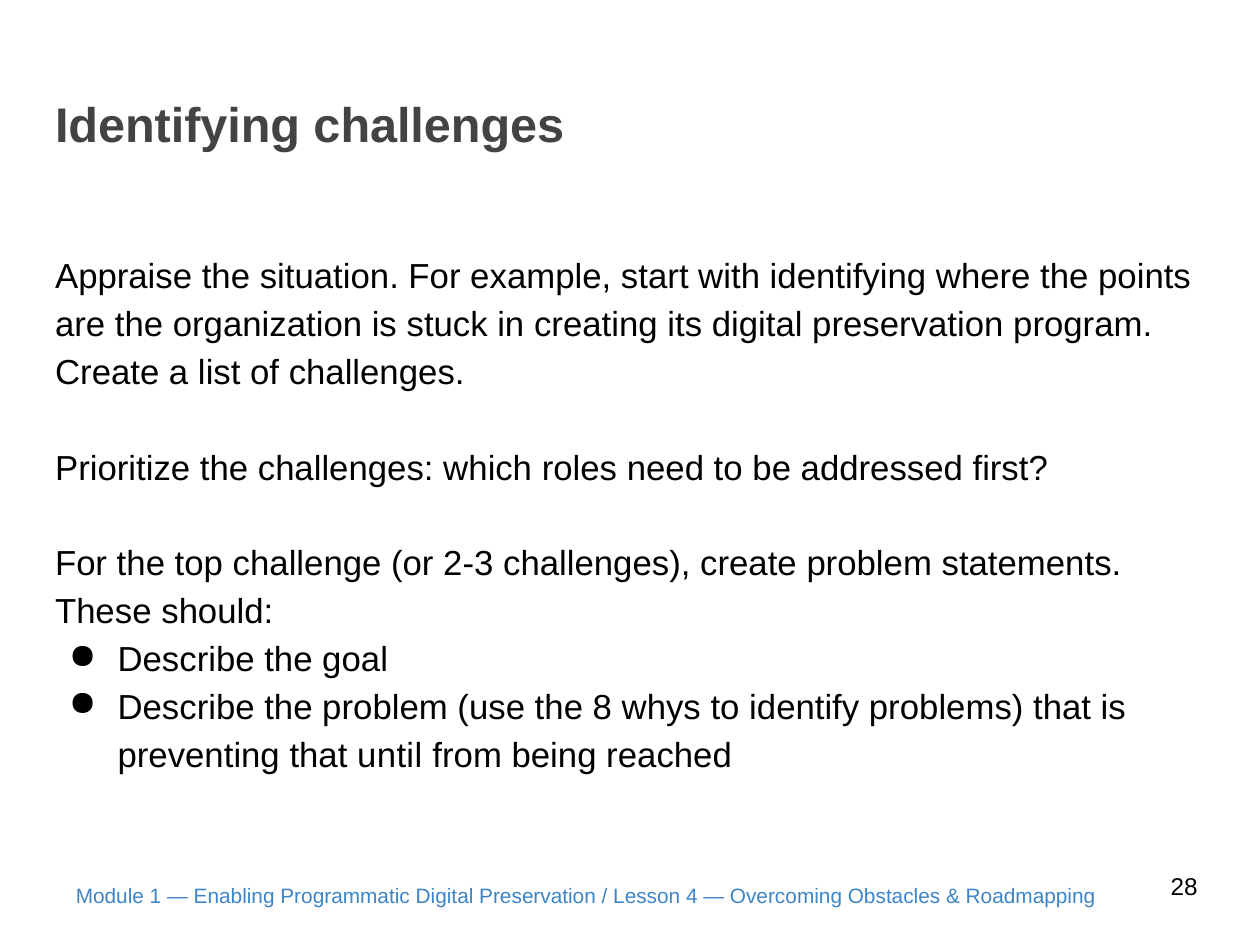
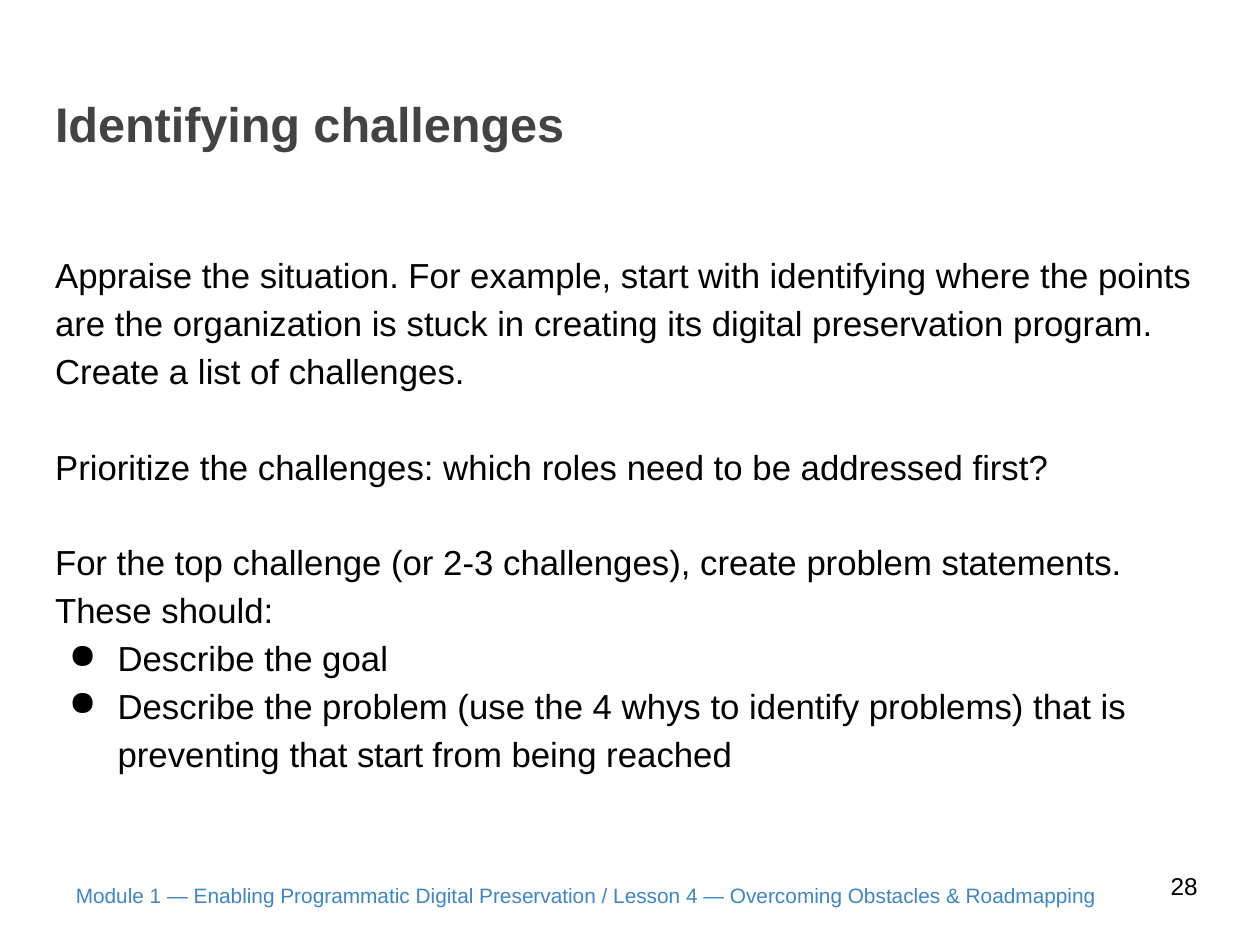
the 8: 8 -> 4 (602, 708)
that until: until -> start (390, 756)
